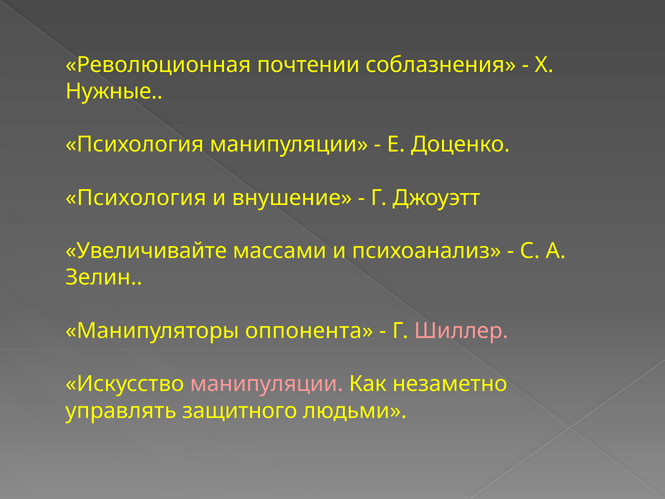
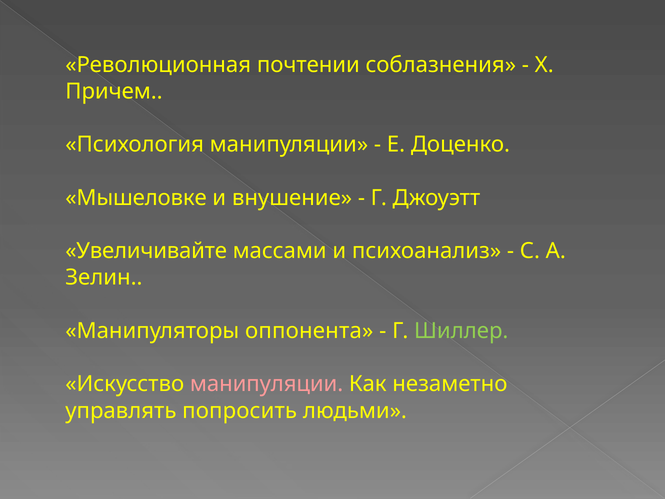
Нужные: Нужные -> Причем (114, 91)
Психология: Психология -> Мышеловке (136, 198)
Шиллер colour: pink -> light green (461, 331)
защитного: защитного -> попросить (240, 411)
